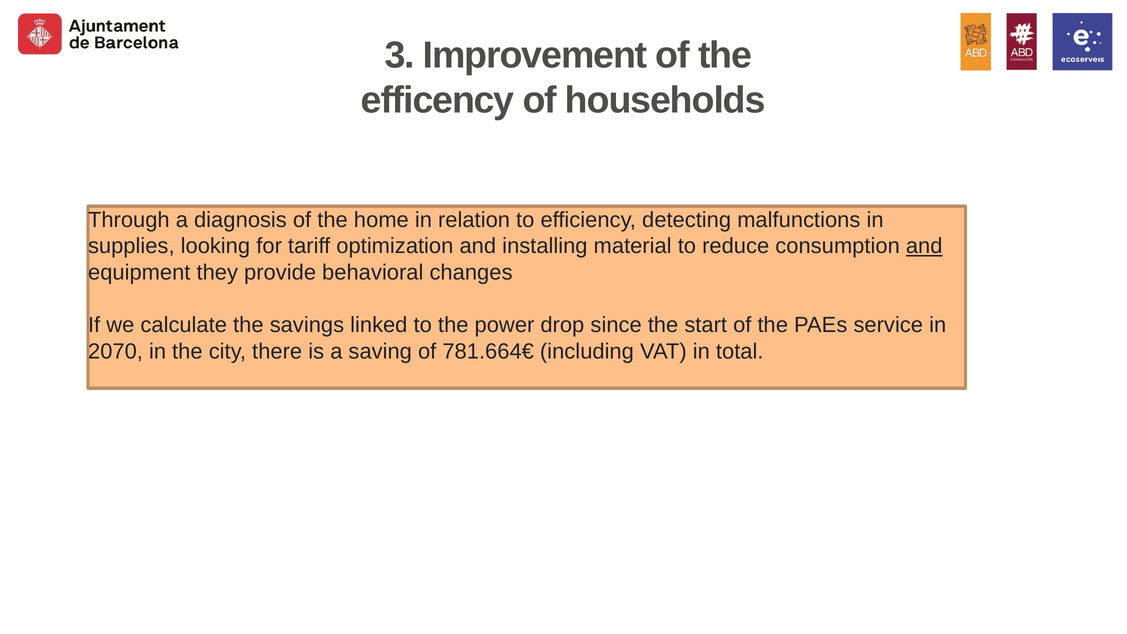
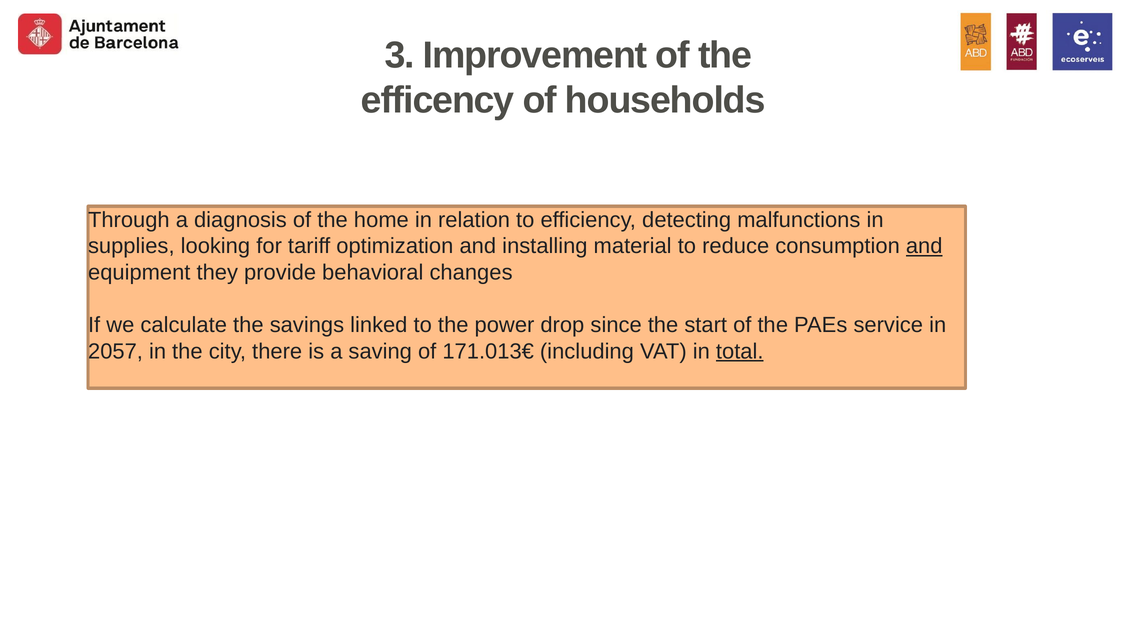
2070: 2070 -> 2057 (116, 351)
781.664€: 781.664€ -> 171.013€ (488, 351)
total underline: none -> present (740, 351)
